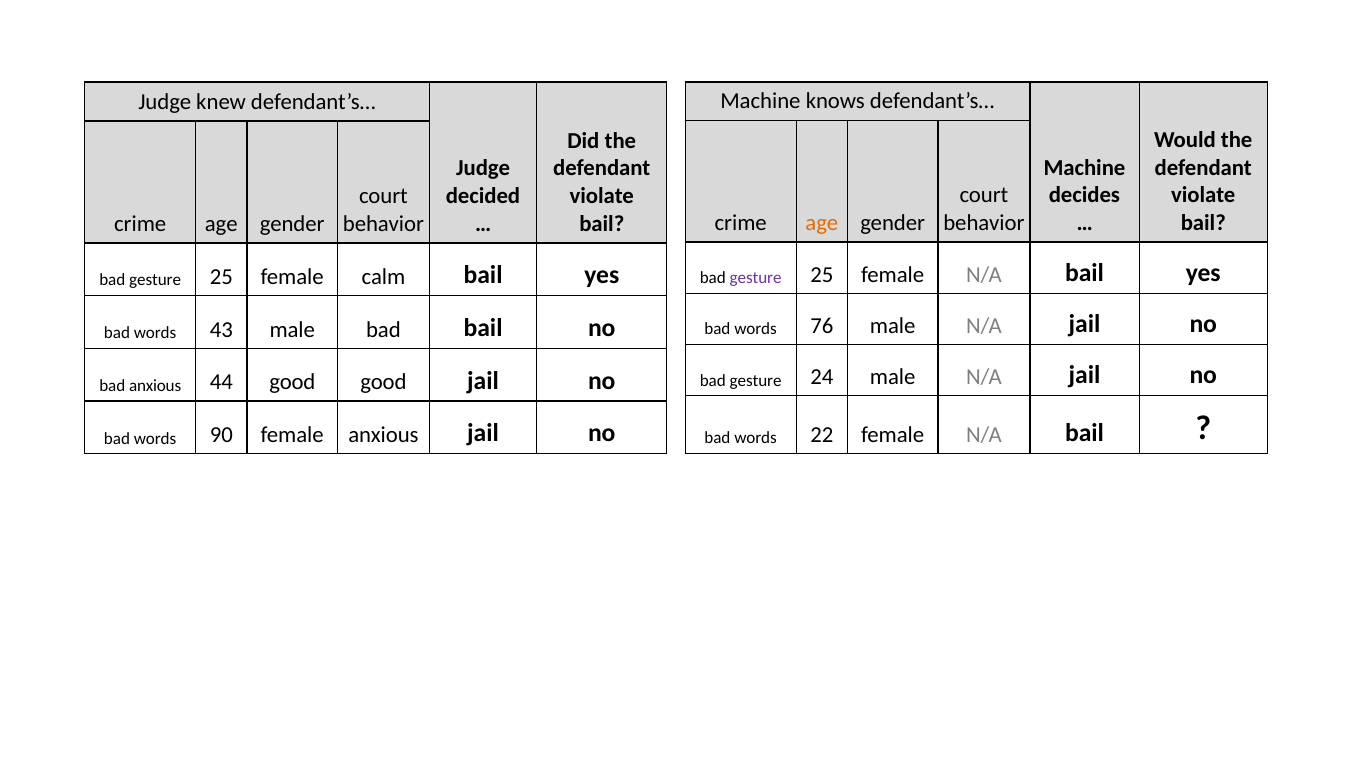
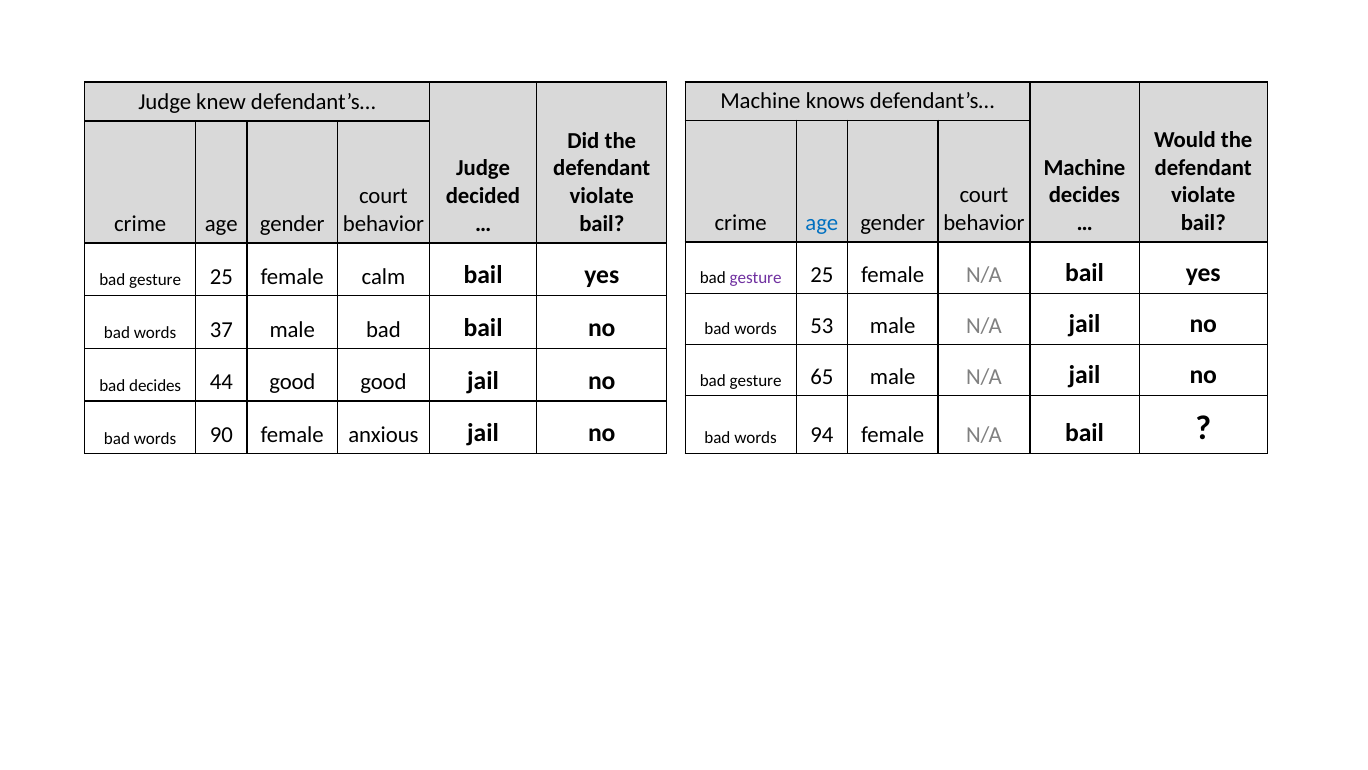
age colour: orange -> blue (822, 223)
76: 76 -> 53 (822, 326)
43: 43 -> 37 (221, 329)
24: 24 -> 65 (822, 377)
bad anxious: anxious -> decides (155, 385)
22: 22 -> 94 (822, 434)
